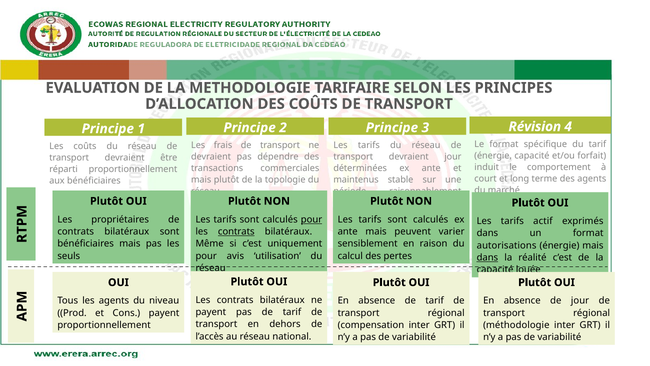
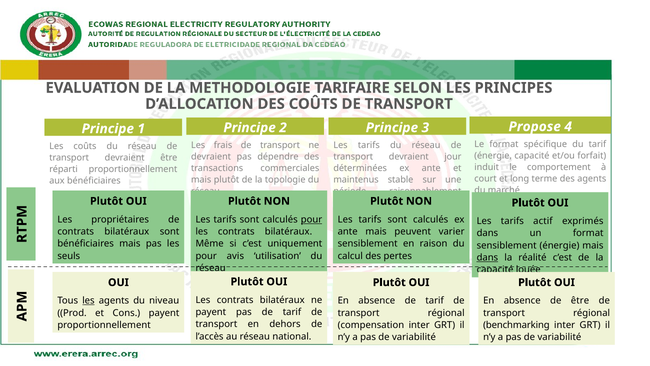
Révision: Révision -> Propose (535, 127)
contrats underline: present -> none (236, 231)
autorisations: autorisations -> sensiblement (507, 245)
les underline: none -> present (88, 301)
de jour: jour -> être (580, 301)
méthodologie: méthodologie -> benchmarking (516, 325)
